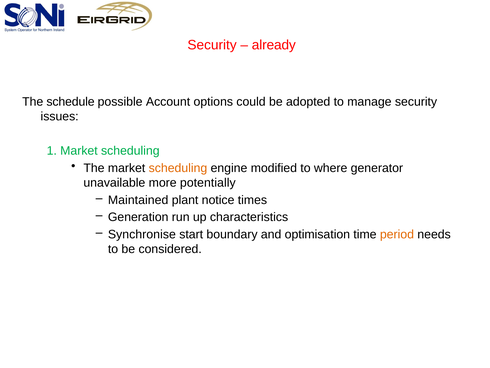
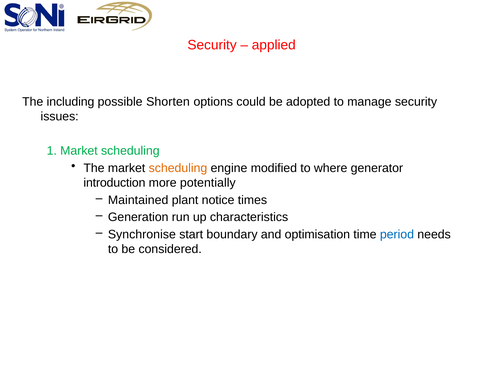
already: already -> applied (274, 45)
schedule: schedule -> including (71, 102)
Account: Account -> Shorten (168, 102)
unavailable: unavailable -> introduction (114, 183)
period colour: orange -> blue (397, 234)
